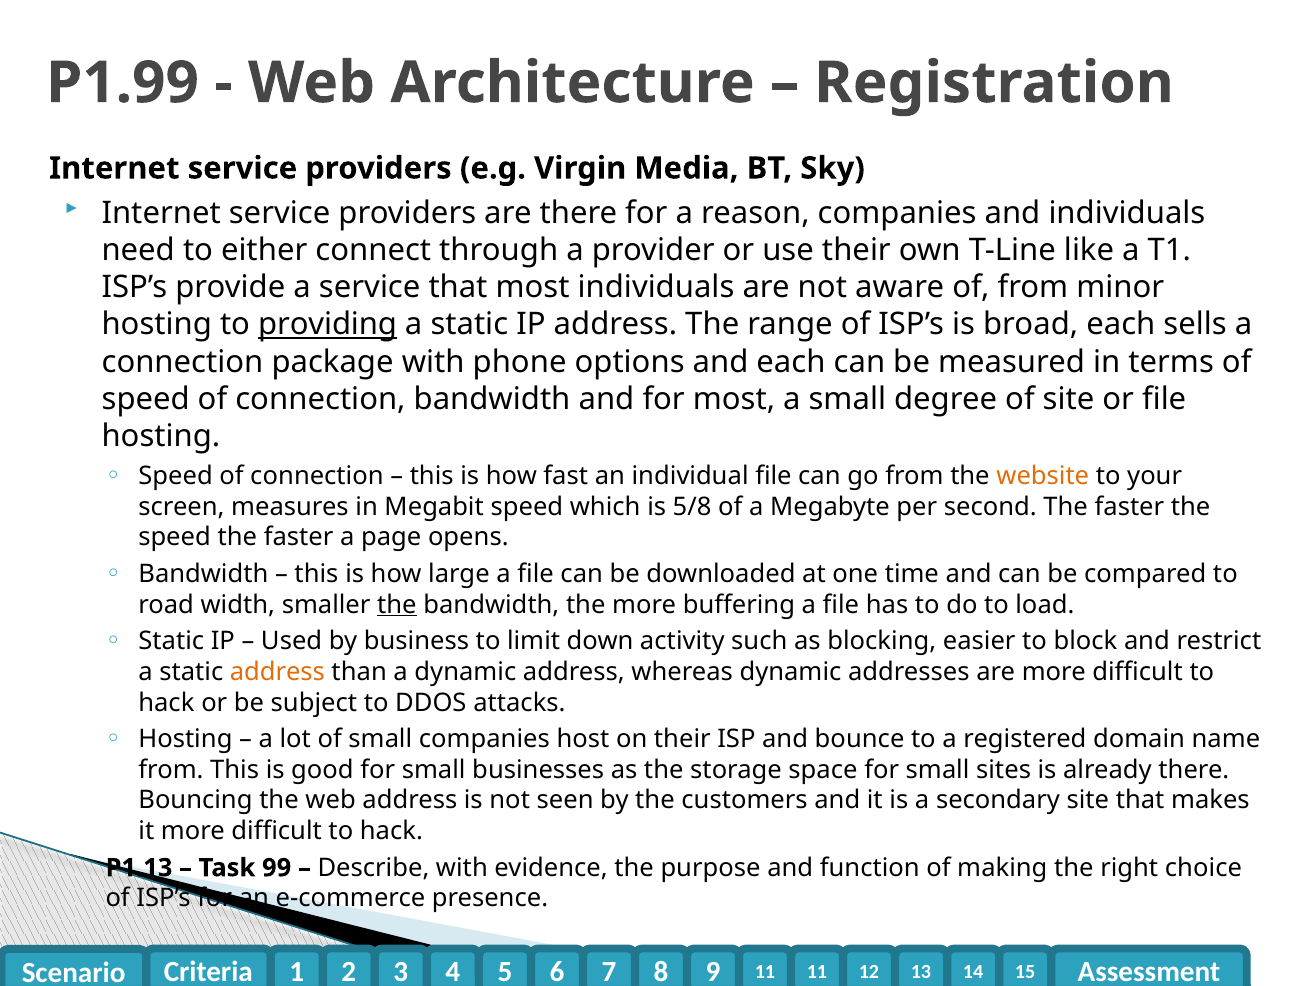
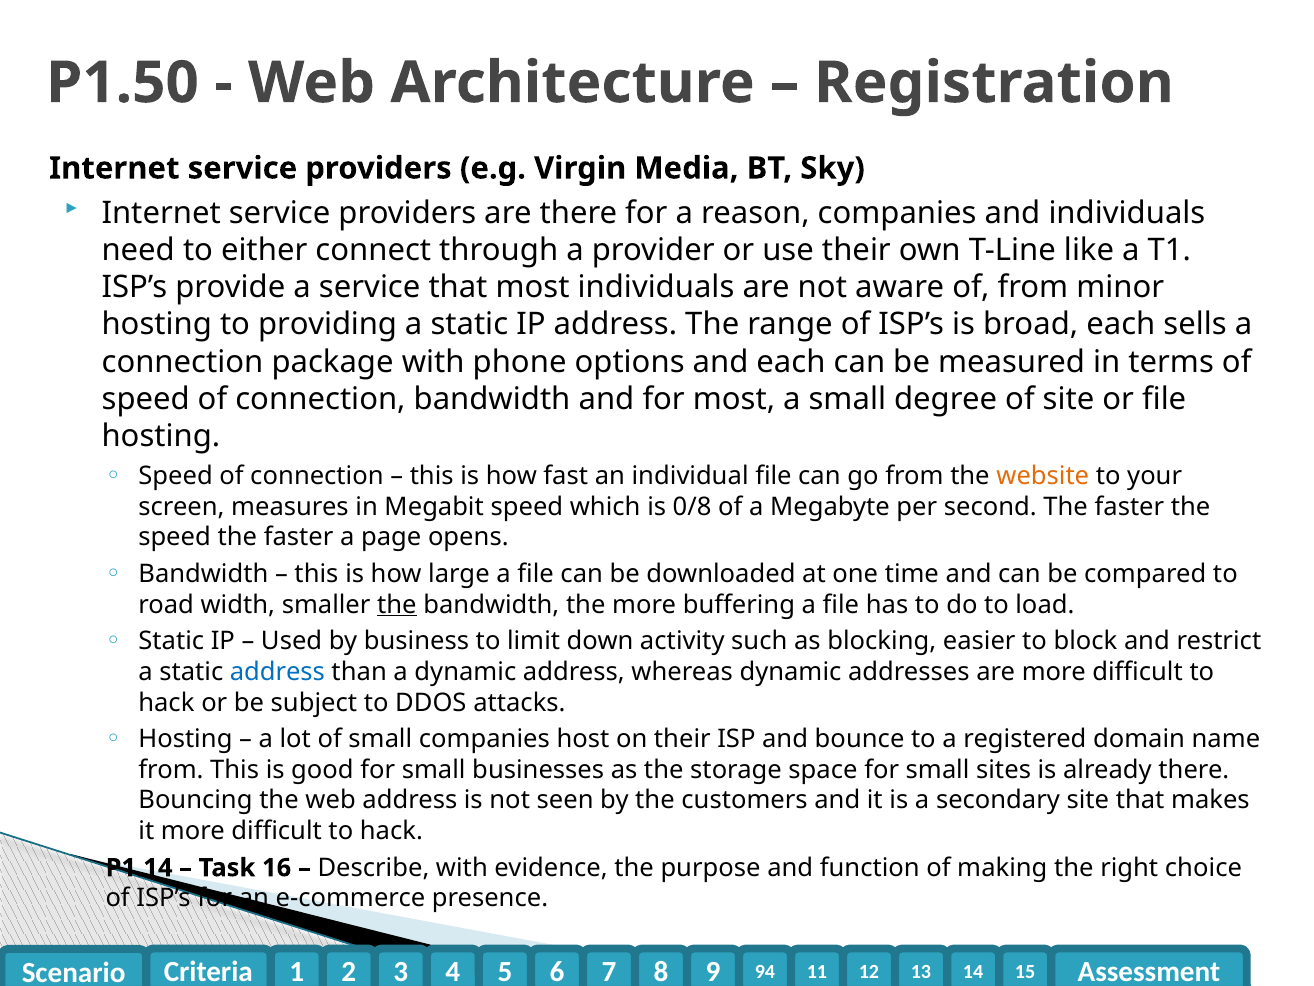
P1.99: P1.99 -> P1.50 (123, 83)
providing underline: present -> none (328, 324)
5/8: 5/8 -> 0/8 (692, 506)
address colour: orange -> blue (277, 672)
P1.13: P1.13 -> P1.14 (139, 867)
99: 99 -> 16 (277, 867)
11: 11 -> 94 (765, 971)
